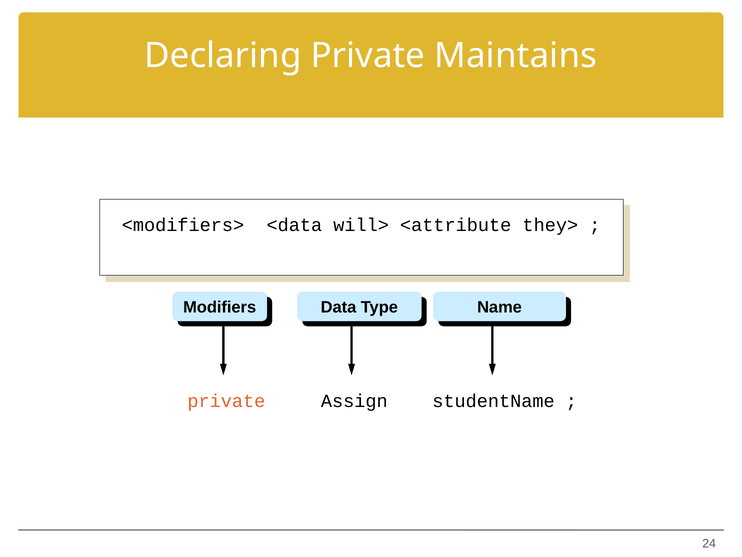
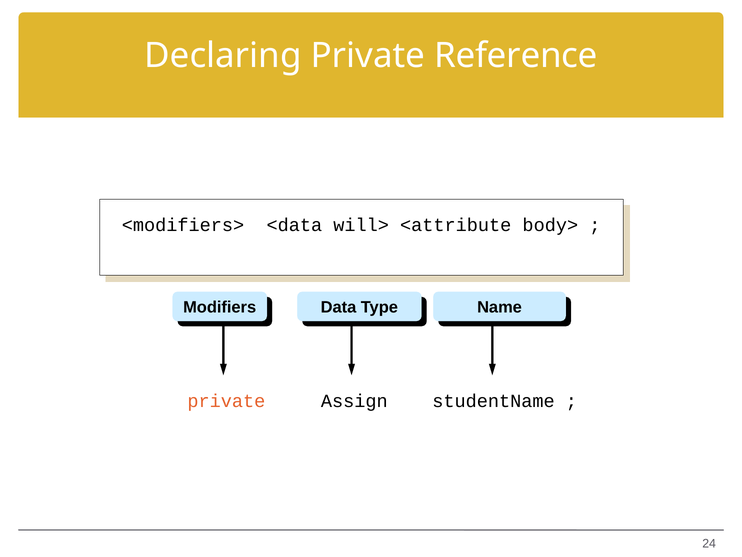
Maintains: Maintains -> Reference (516, 56)
they>: they> -> body> (550, 225)
